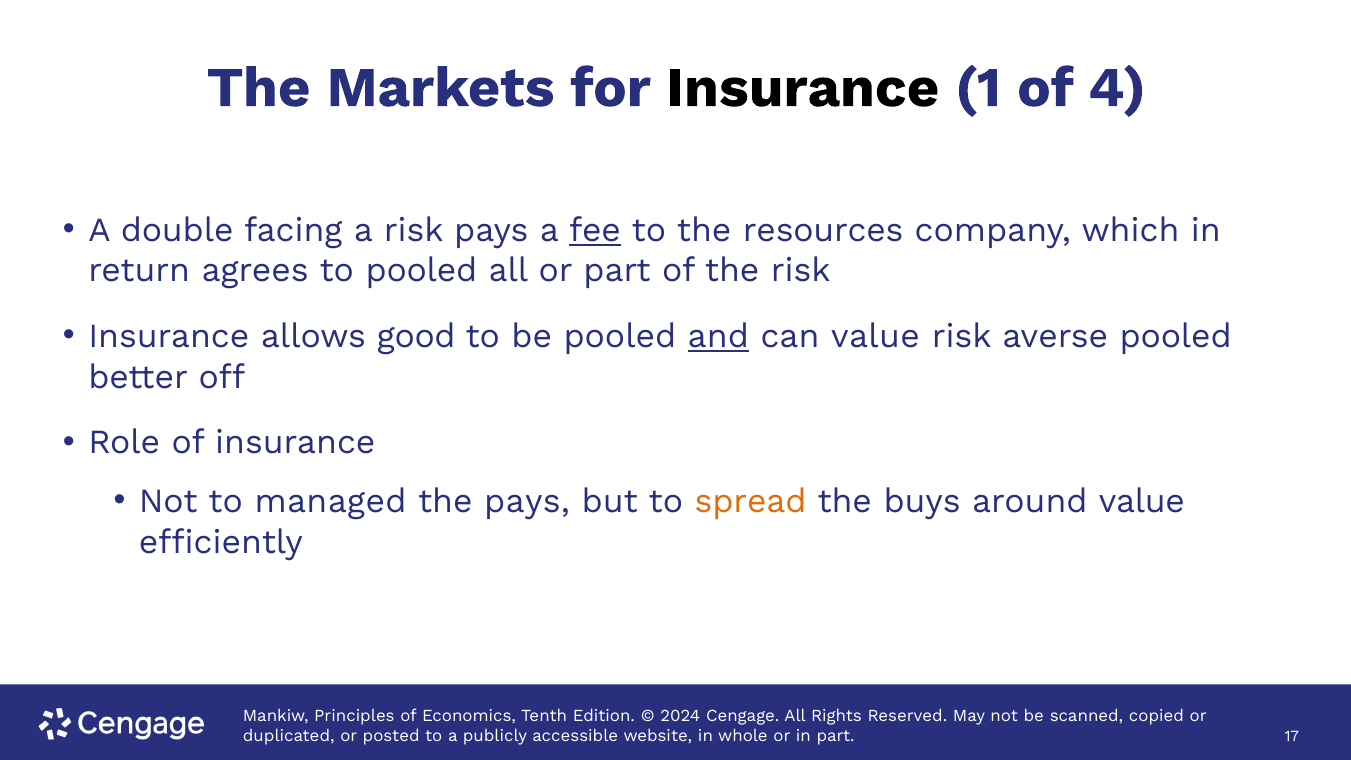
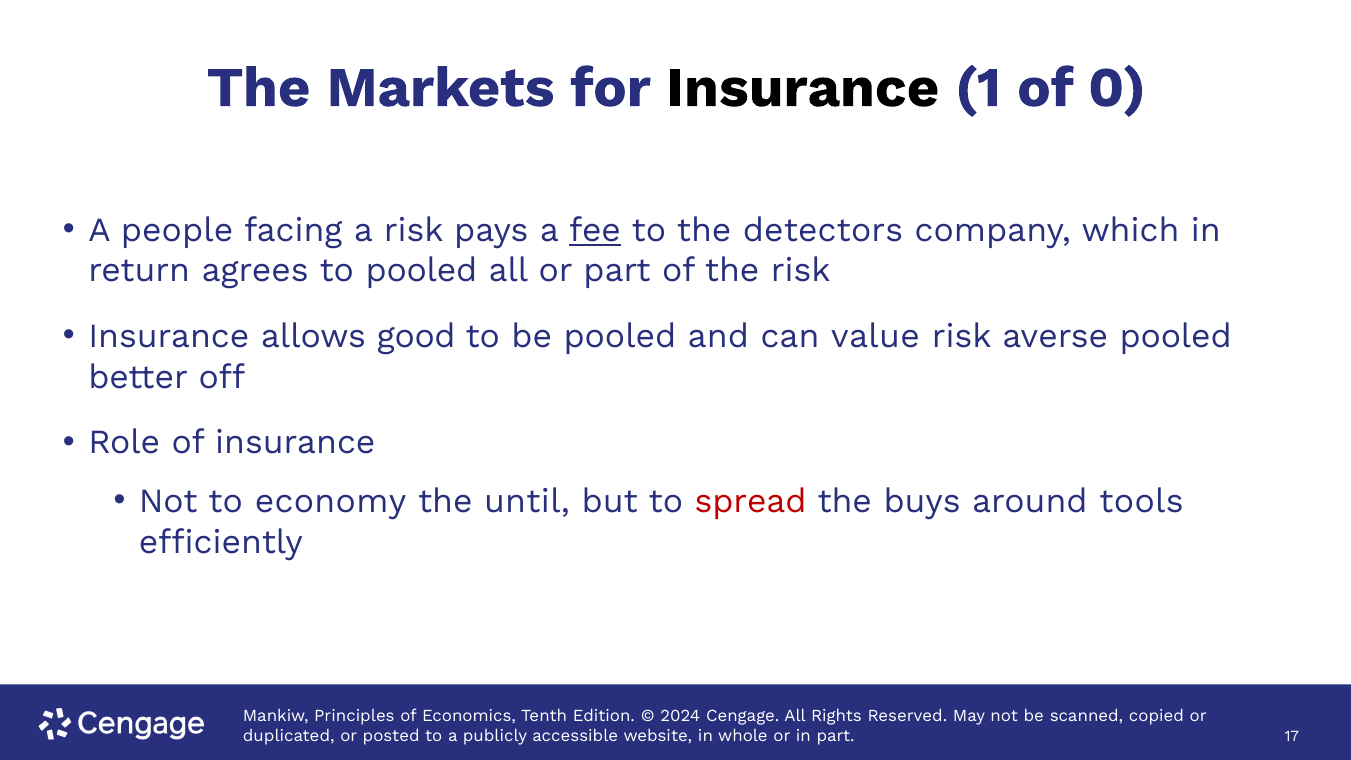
4: 4 -> 0 (1117, 88)
double: double -> people (177, 230)
resources: resources -> detectors (823, 230)
and underline: present -> none (718, 336)
managed: managed -> economy (331, 502)
the pays: pays -> until (527, 502)
spread colour: orange -> red (751, 502)
around value: value -> tools (1142, 502)
